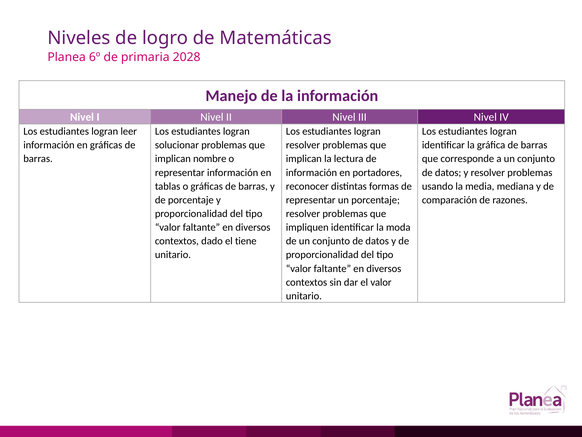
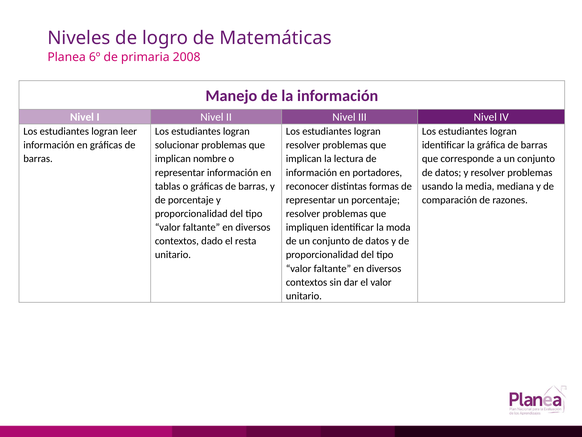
2028: 2028 -> 2008 (187, 57)
tiene: tiene -> resta (246, 241)
